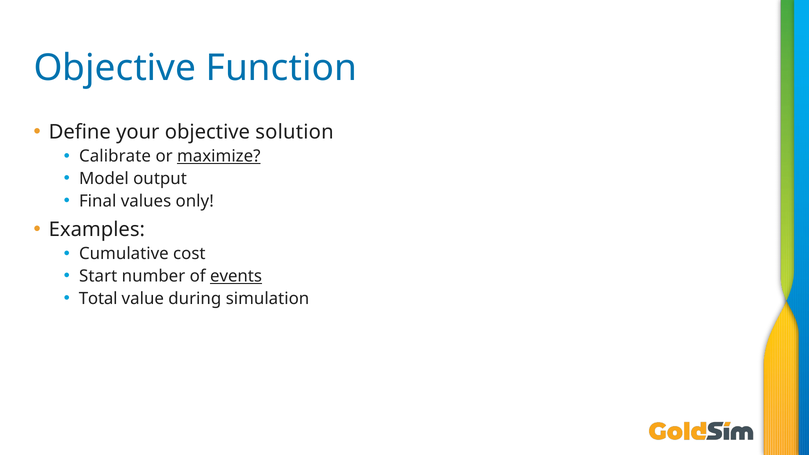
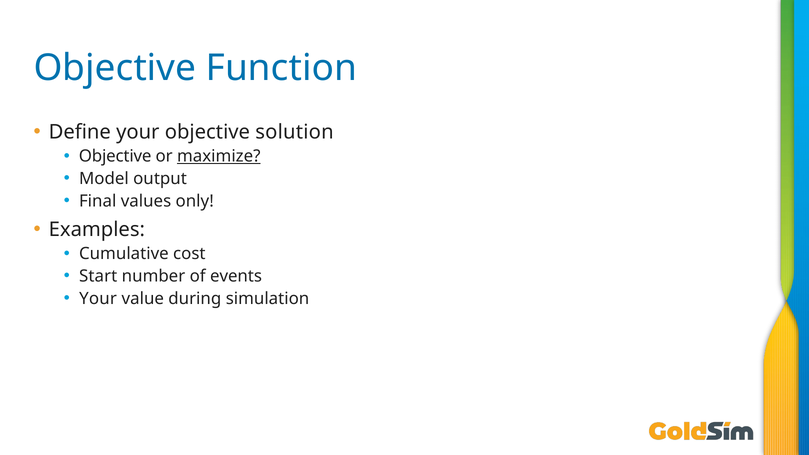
Calibrate: Calibrate -> Objective (115, 156)
events underline: present -> none (236, 276)
Total: Total -> Your (98, 298)
